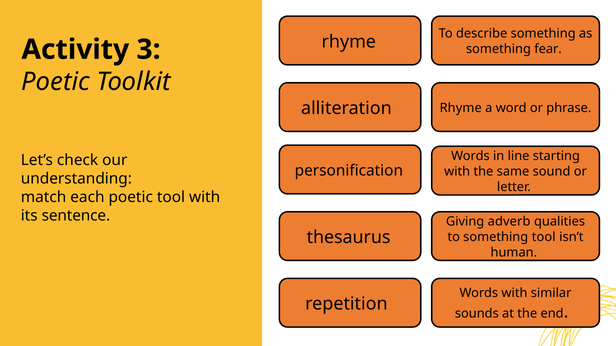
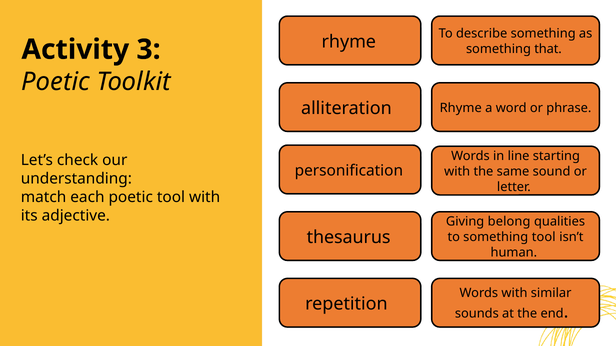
fear: fear -> that (548, 49)
sentence: sentence -> adjective (76, 216)
adverb: adverb -> belong (509, 222)
